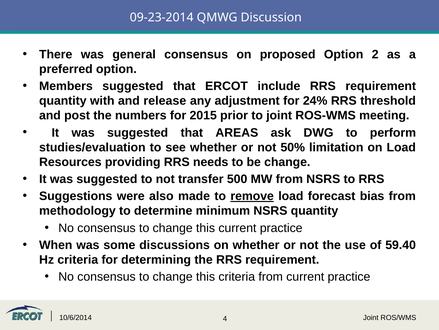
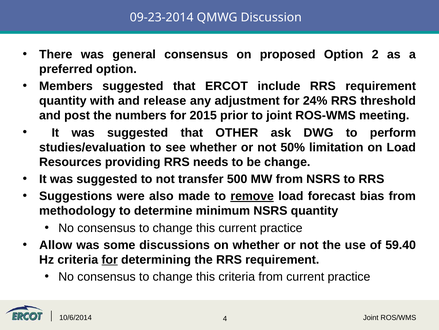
AREAS: AREAS -> OTHER (237, 132)
When: When -> Allow (56, 245)
for underline: none -> present (110, 259)
